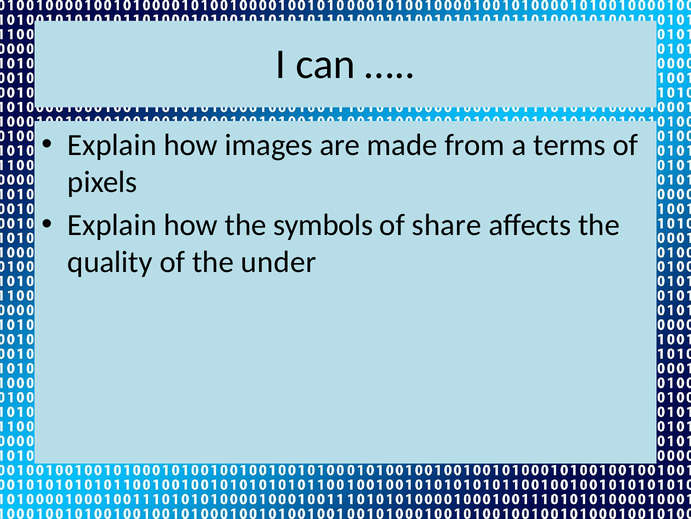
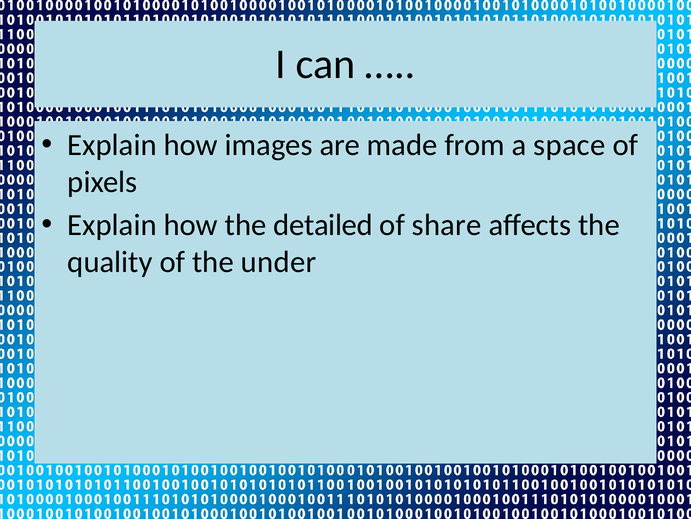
terms: terms -> space (569, 145)
symbols: symbols -> detailed (323, 225)
